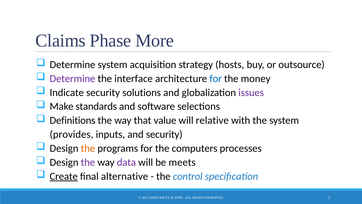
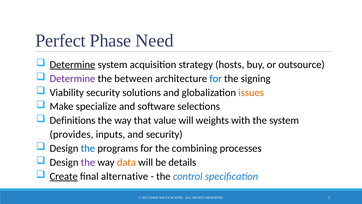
Claims: Claims -> Perfect (61, 41)
More: More -> Need (155, 41)
Determine underline: none -> present (72, 64)
interface: interface -> between (134, 78)
money: money -> signing (256, 78)
Indicate: Indicate -> Viability (67, 92)
issues colour: purple -> orange (251, 92)
standards: standards -> specialize (96, 106)
relative: relative -> weights (212, 120)
the colour: orange -> blue (88, 148)
computers: computers -> combining (195, 148)
data colour: purple -> orange (126, 162)
meets: meets -> details (182, 162)
